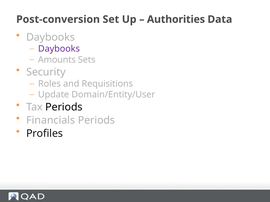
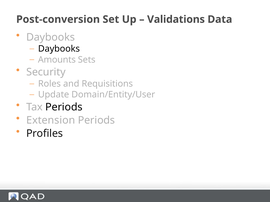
Authorities: Authorities -> Validations (176, 19)
Daybooks colour: purple -> black (59, 49)
Financials: Financials -> Extension (51, 121)
